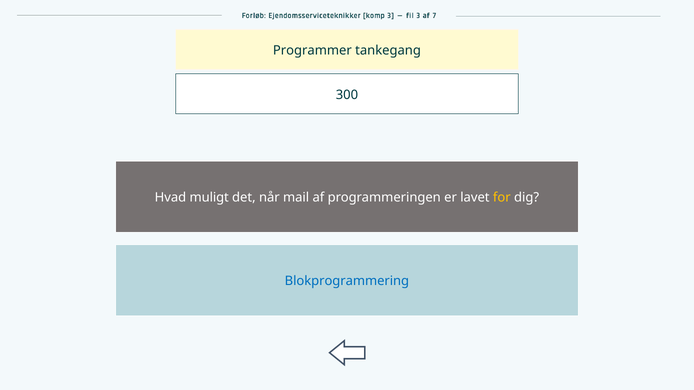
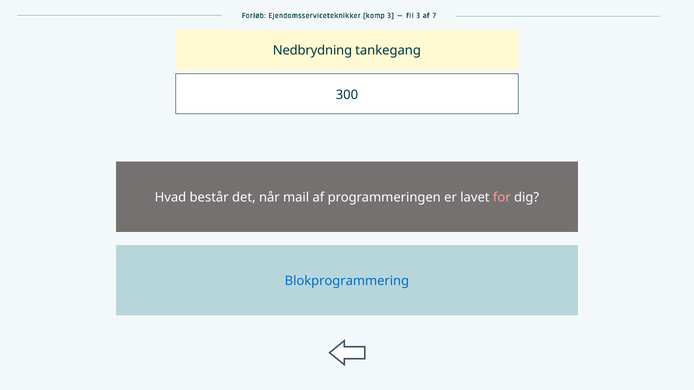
Programmer: Programmer -> Nedbrydning (312, 50)
muligt: muligt -> består (209, 198)
for colour: yellow -> pink (502, 198)
